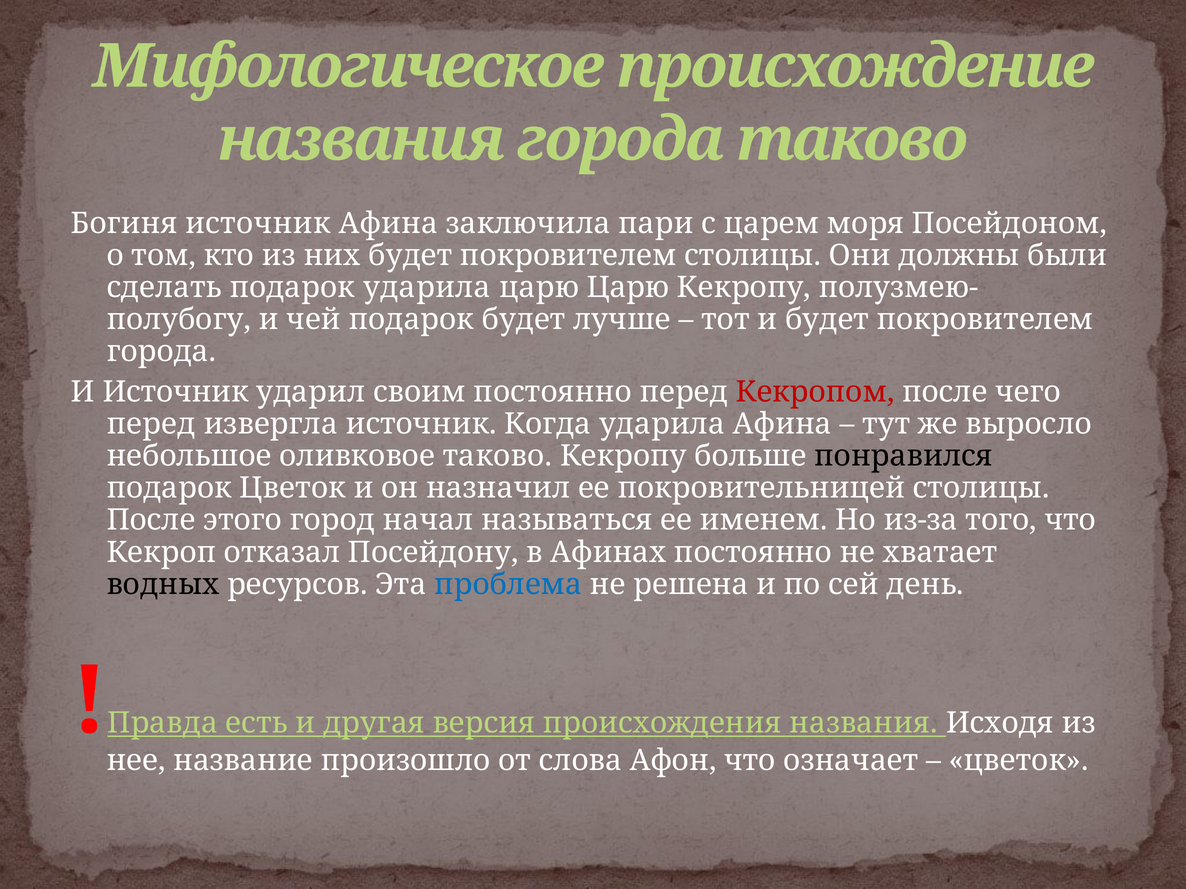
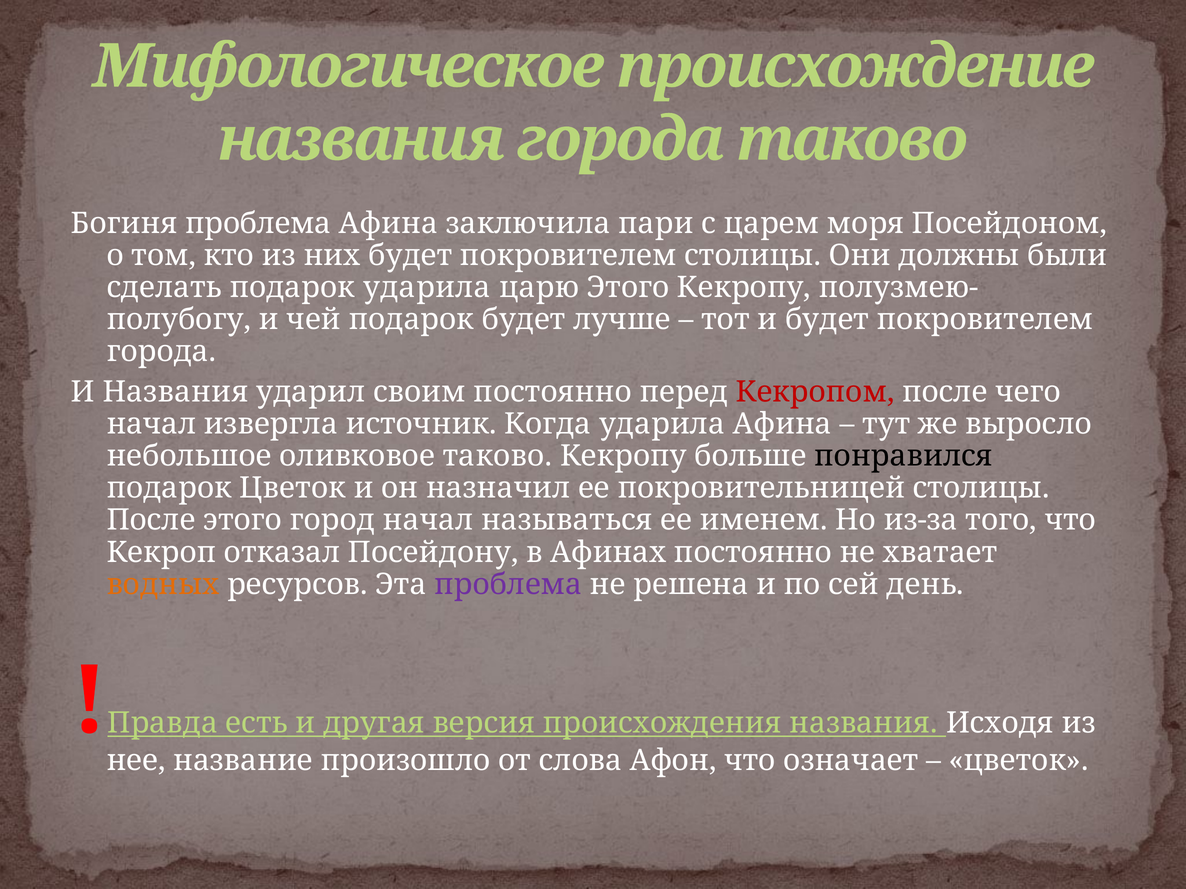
Богиня источник: источник -> проблема (258, 223)
царю Царю: Царю -> Этого (628, 287)
И Источник: Источник -> Названия (176, 392)
перед: перед -> начал (151, 424)
водных colour: black -> orange (163, 585)
проблема colour: blue -> purple (508, 585)
